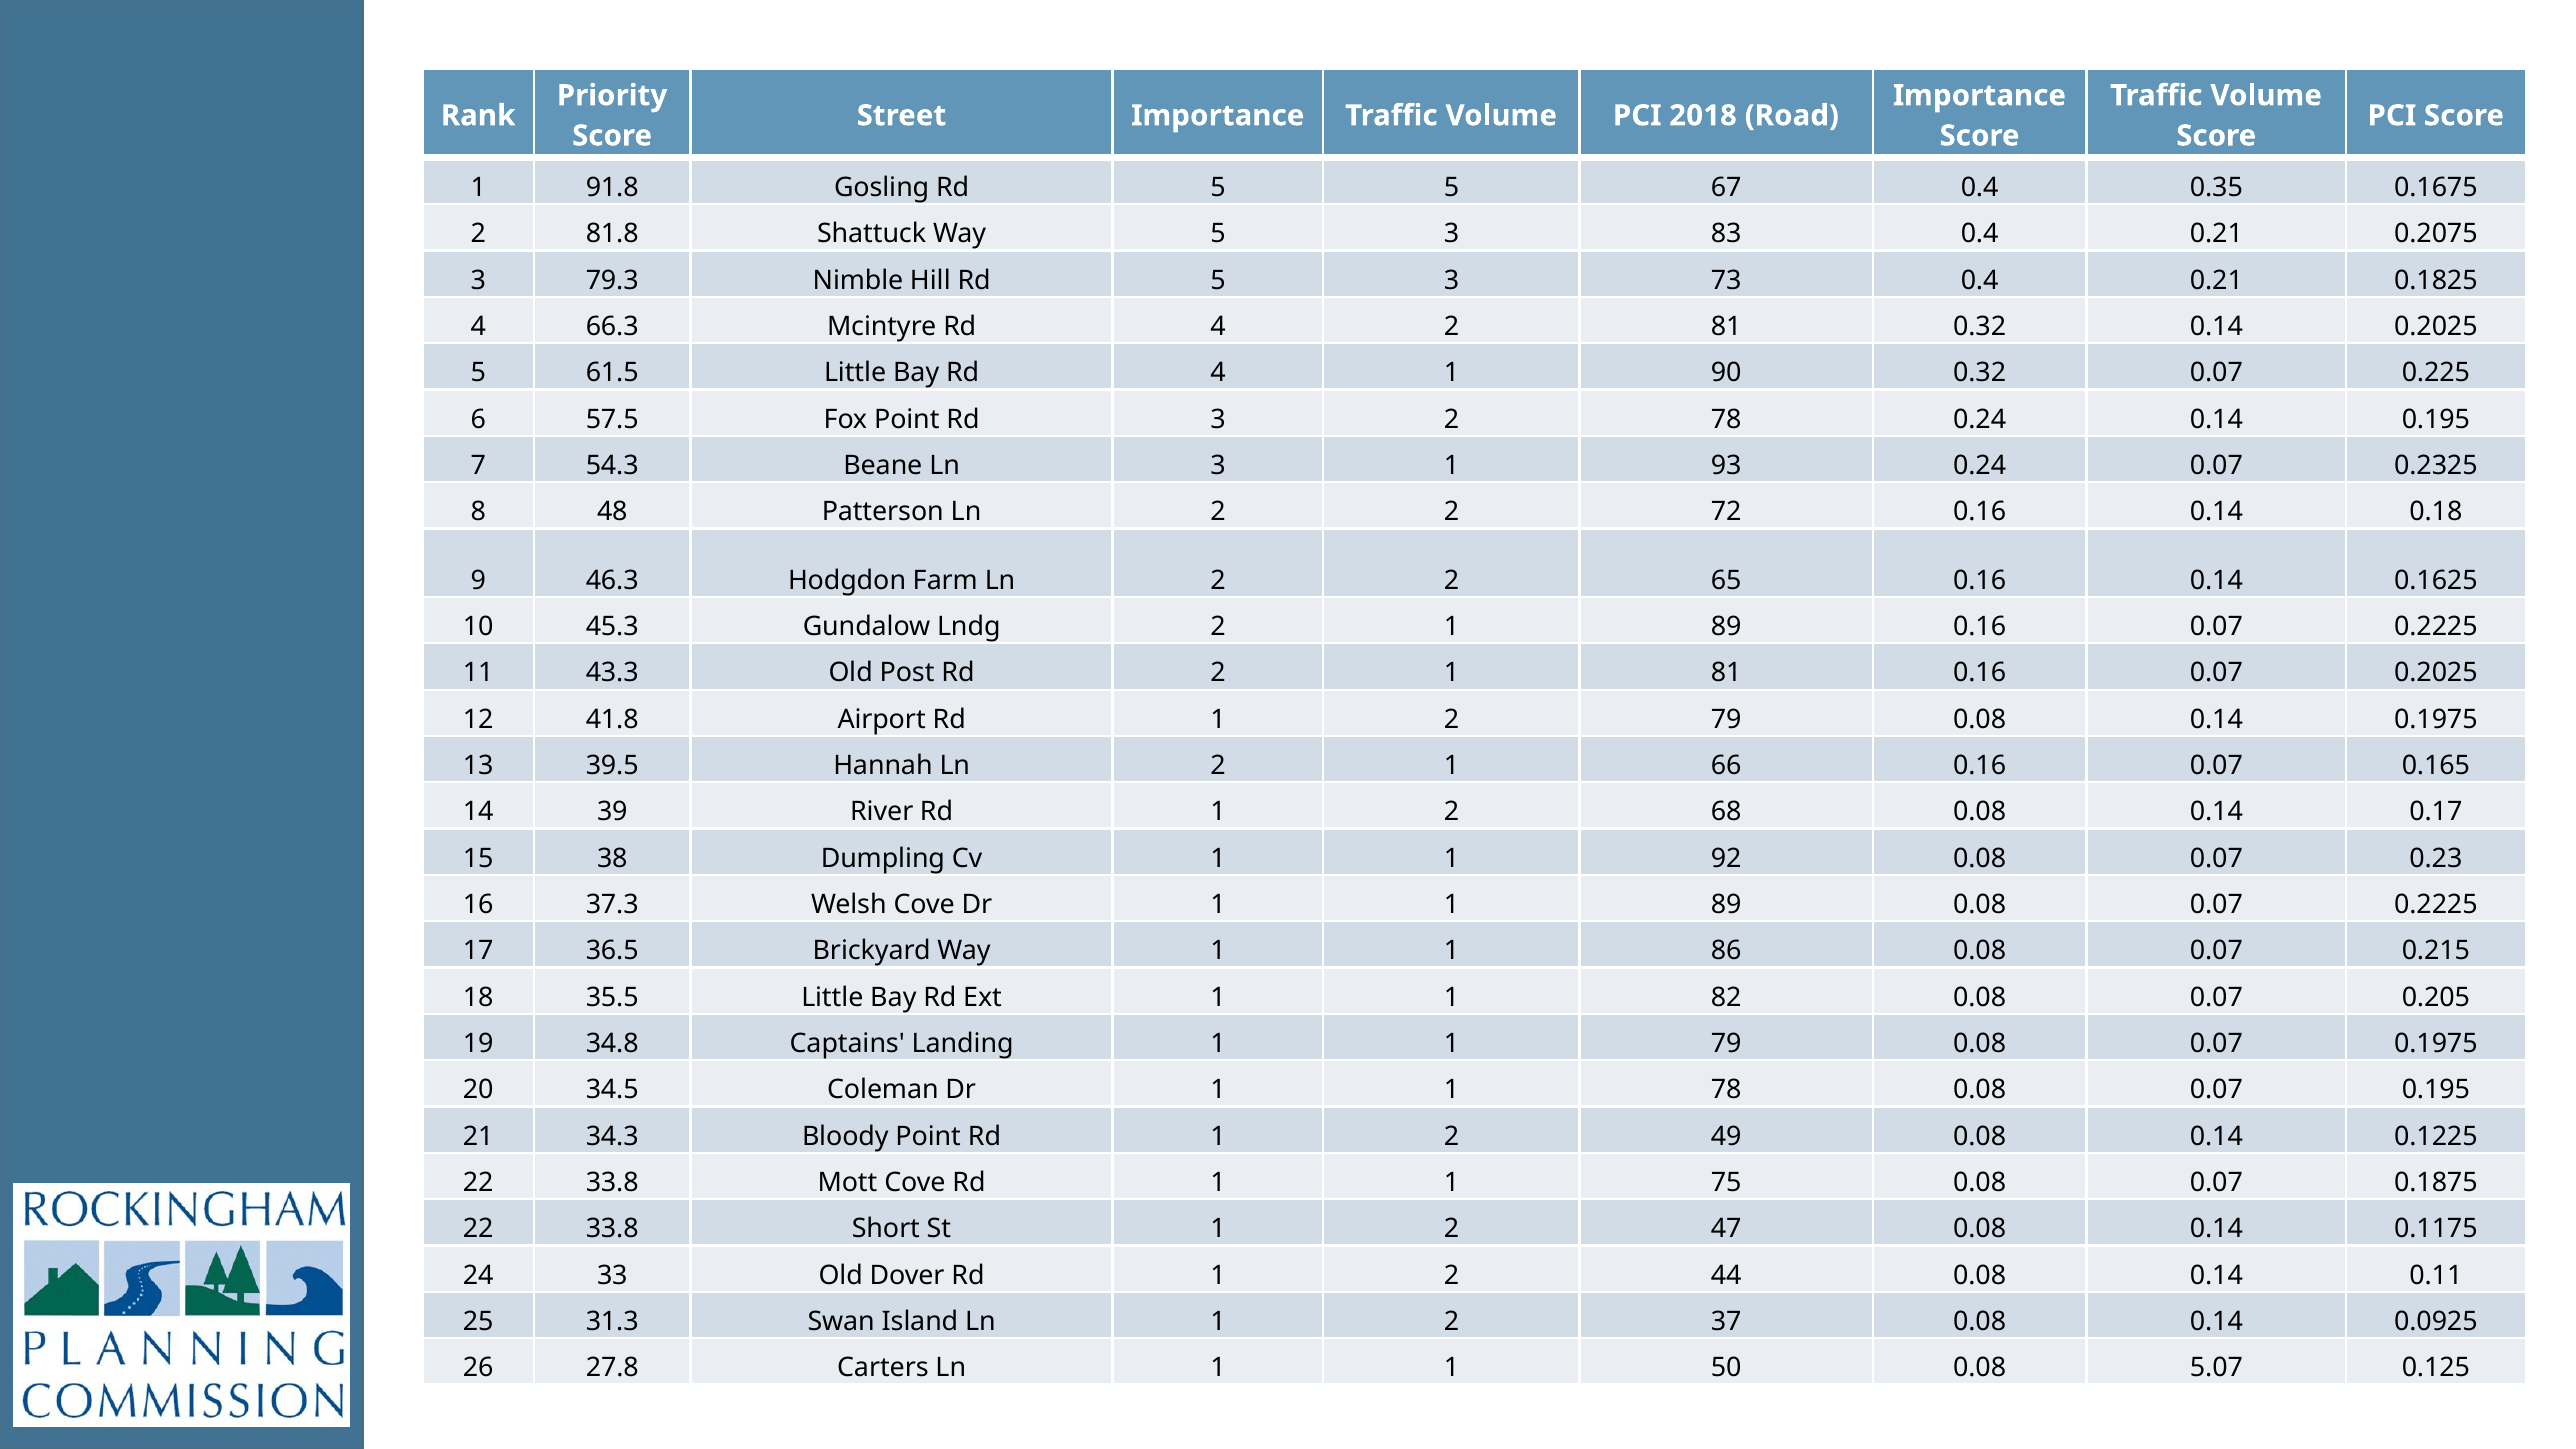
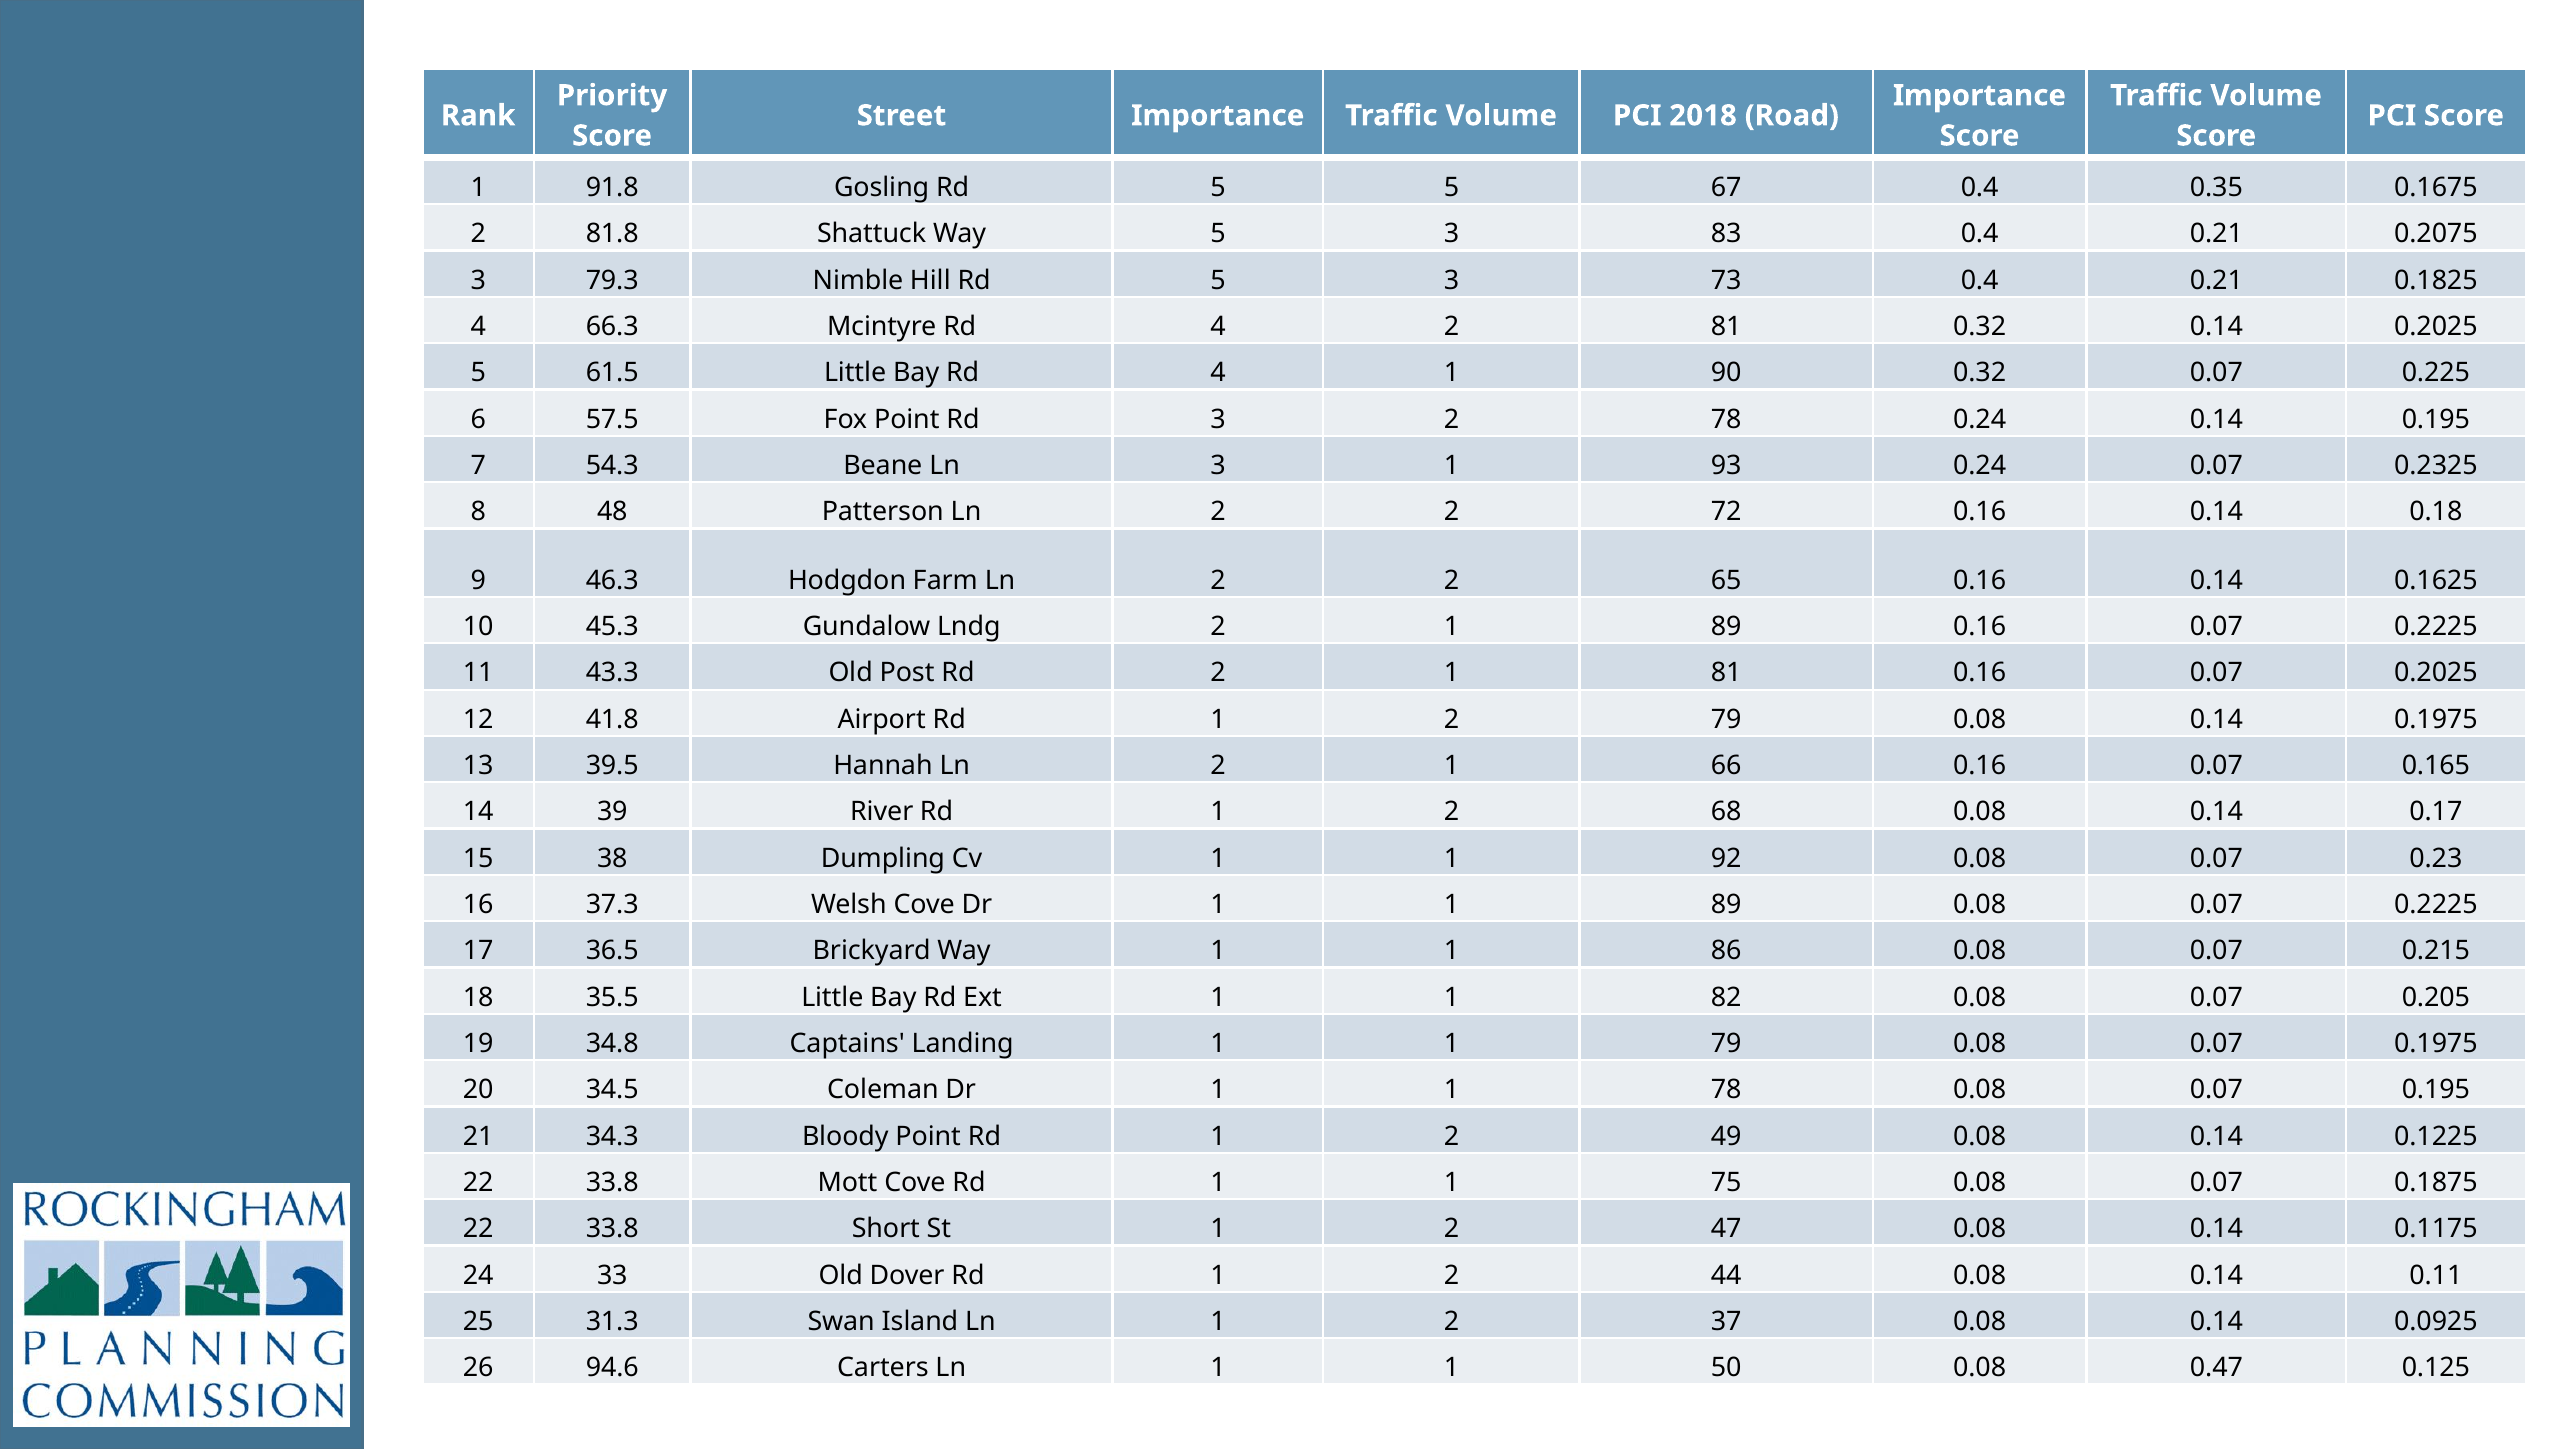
27.8: 27.8 -> 94.6 (612, 1368)
5.07: 5.07 -> 0.47 (2216, 1368)
